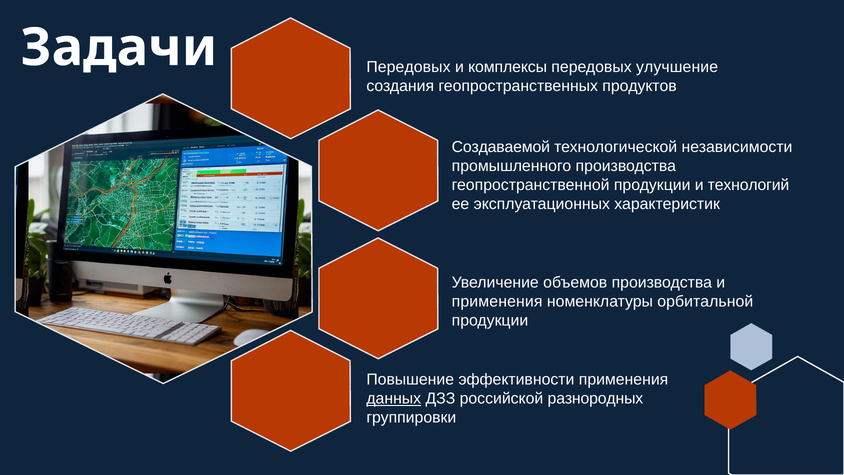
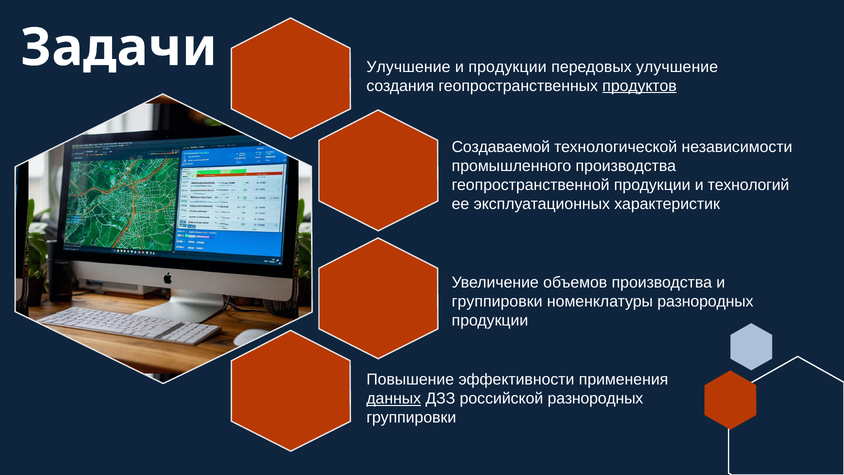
Задачи Передовых: Передовых -> Улучшение (408, 67)
и комплексы: комплексы -> продукции (508, 67)
продуктов underline: none -> present (640, 86)
применения: применения -> группировки (497, 302)
номенклатуры орбитальной: орбитальной -> разнородных (705, 302)
